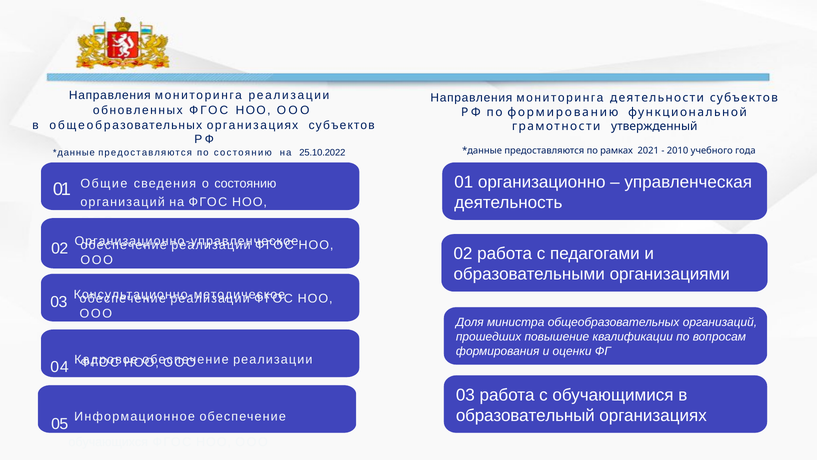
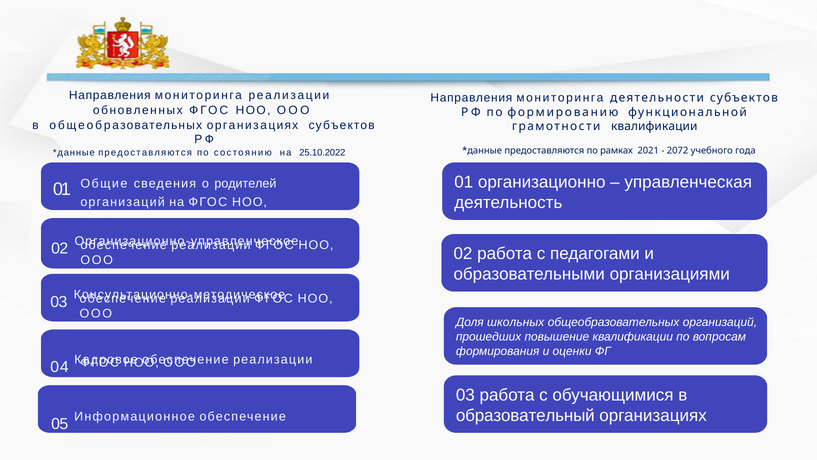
грамотности утвержденный: утвержденный -> квалификации (654, 126)
2010: 2010 -> 2072 (678, 150)
о состоянию: состоянию -> родителей (245, 183)
министра: министра -> школьных (516, 322)
